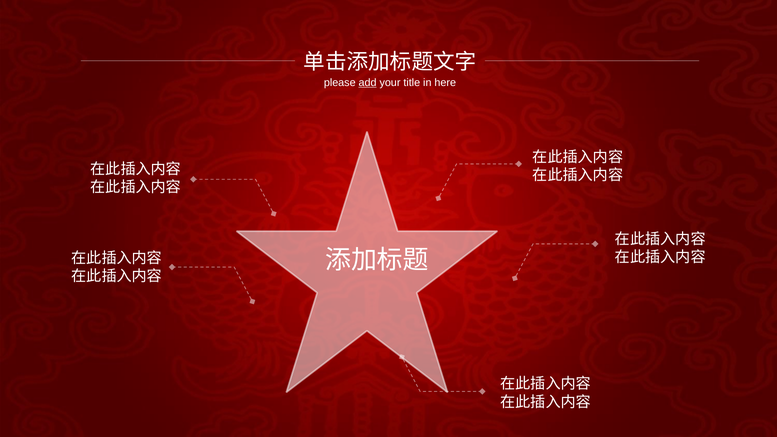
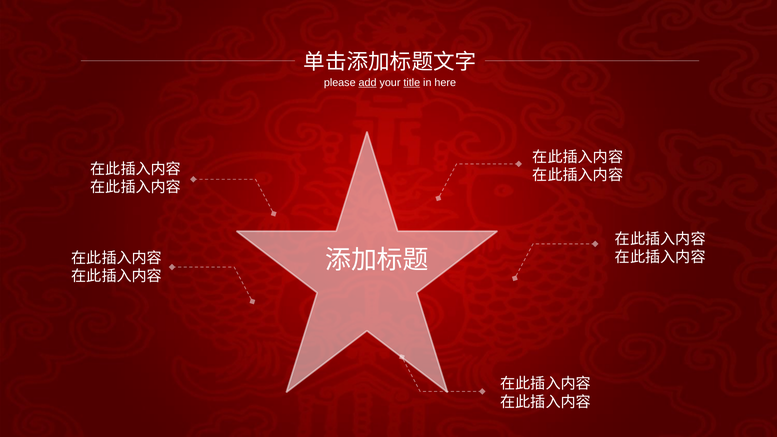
title underline: none -> present (412, 83)
